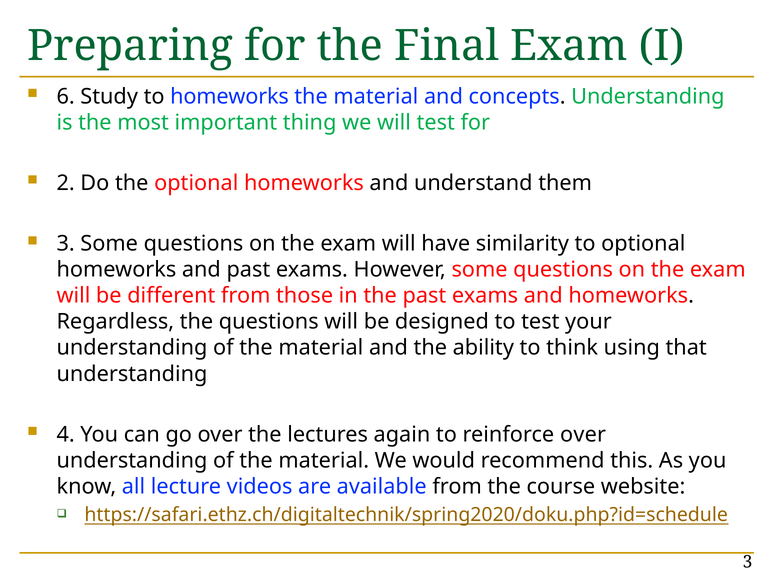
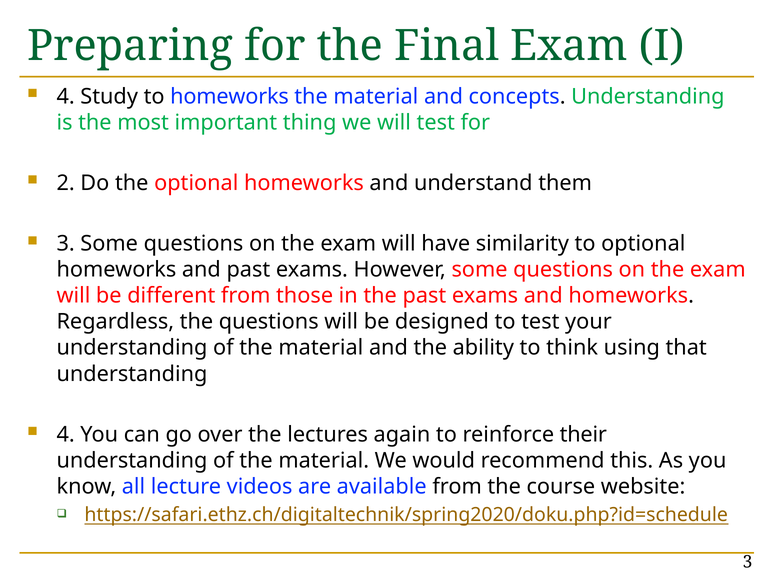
6: 6 -> 4 (66, 96)
reinforce over: over -> their (583, 435)
